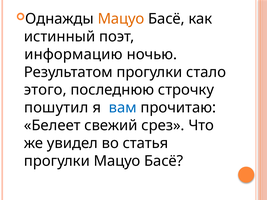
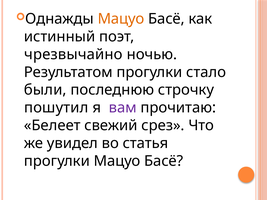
информацию: информацию -> чрезвычайно (73, 54)
этого: этого -> были (45, 90)
вам colour: blue -> purple (123, 108)
